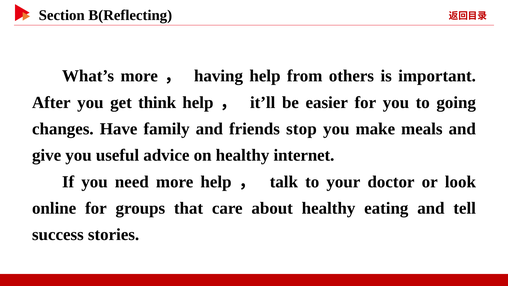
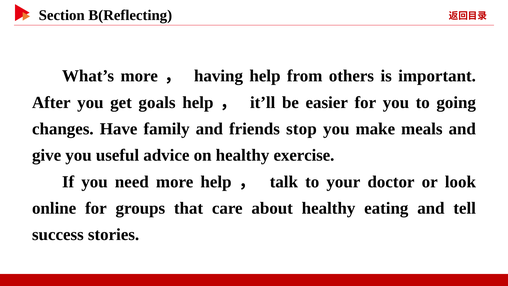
think: think -> goals (157, 102)
internet: internet -> exercise (304, 155)
